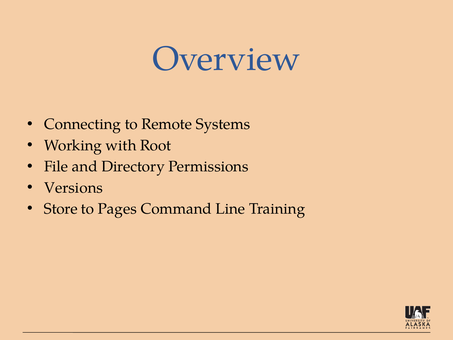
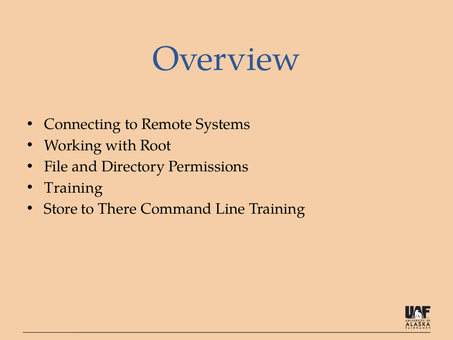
Versions: Versions -> Training (74, 188)
Pages: Pages -> There (117, 209)
